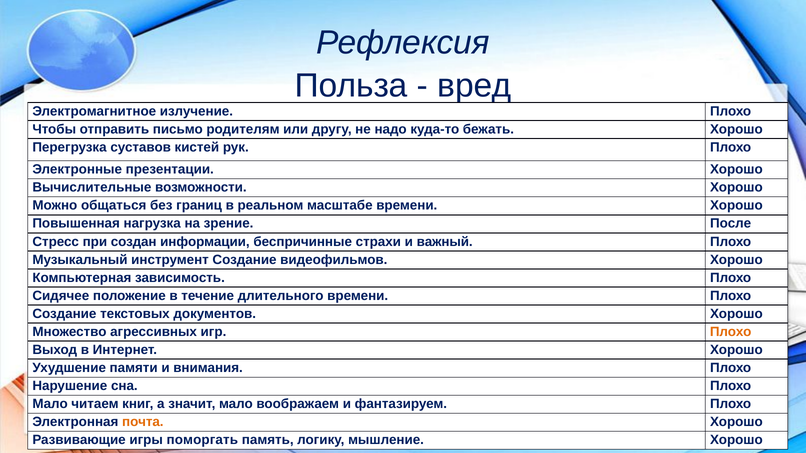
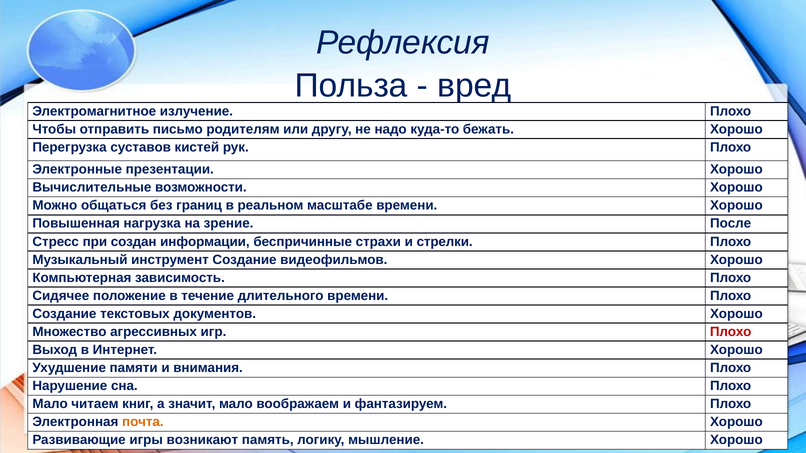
важный: важный -> стрелки (445, 242)
Плохо colour: orange -> red (731, 332)
поморгать: поморгать -> возникают (202, 440)
